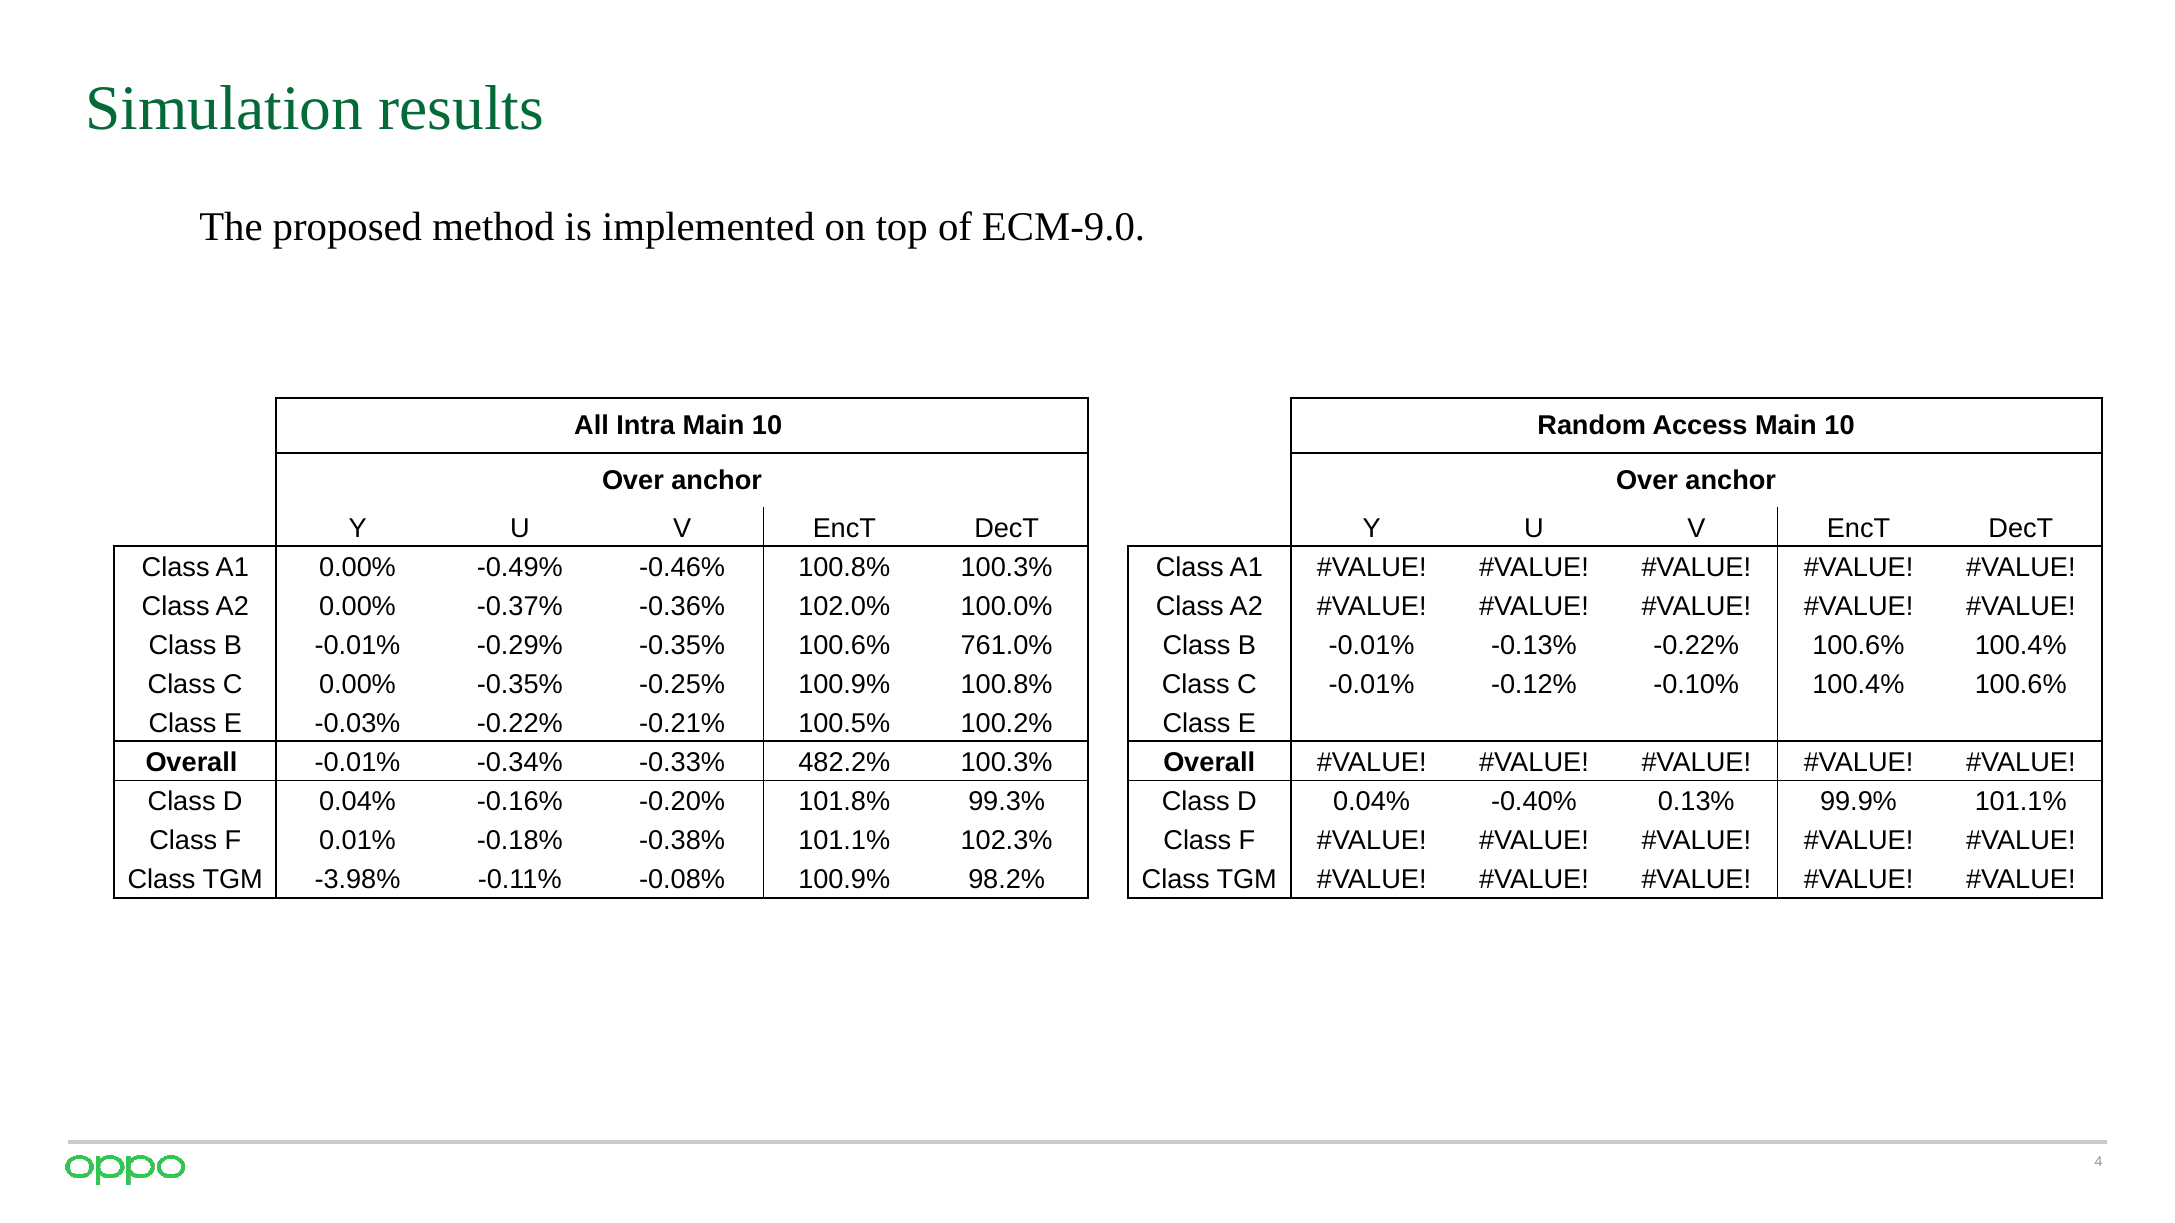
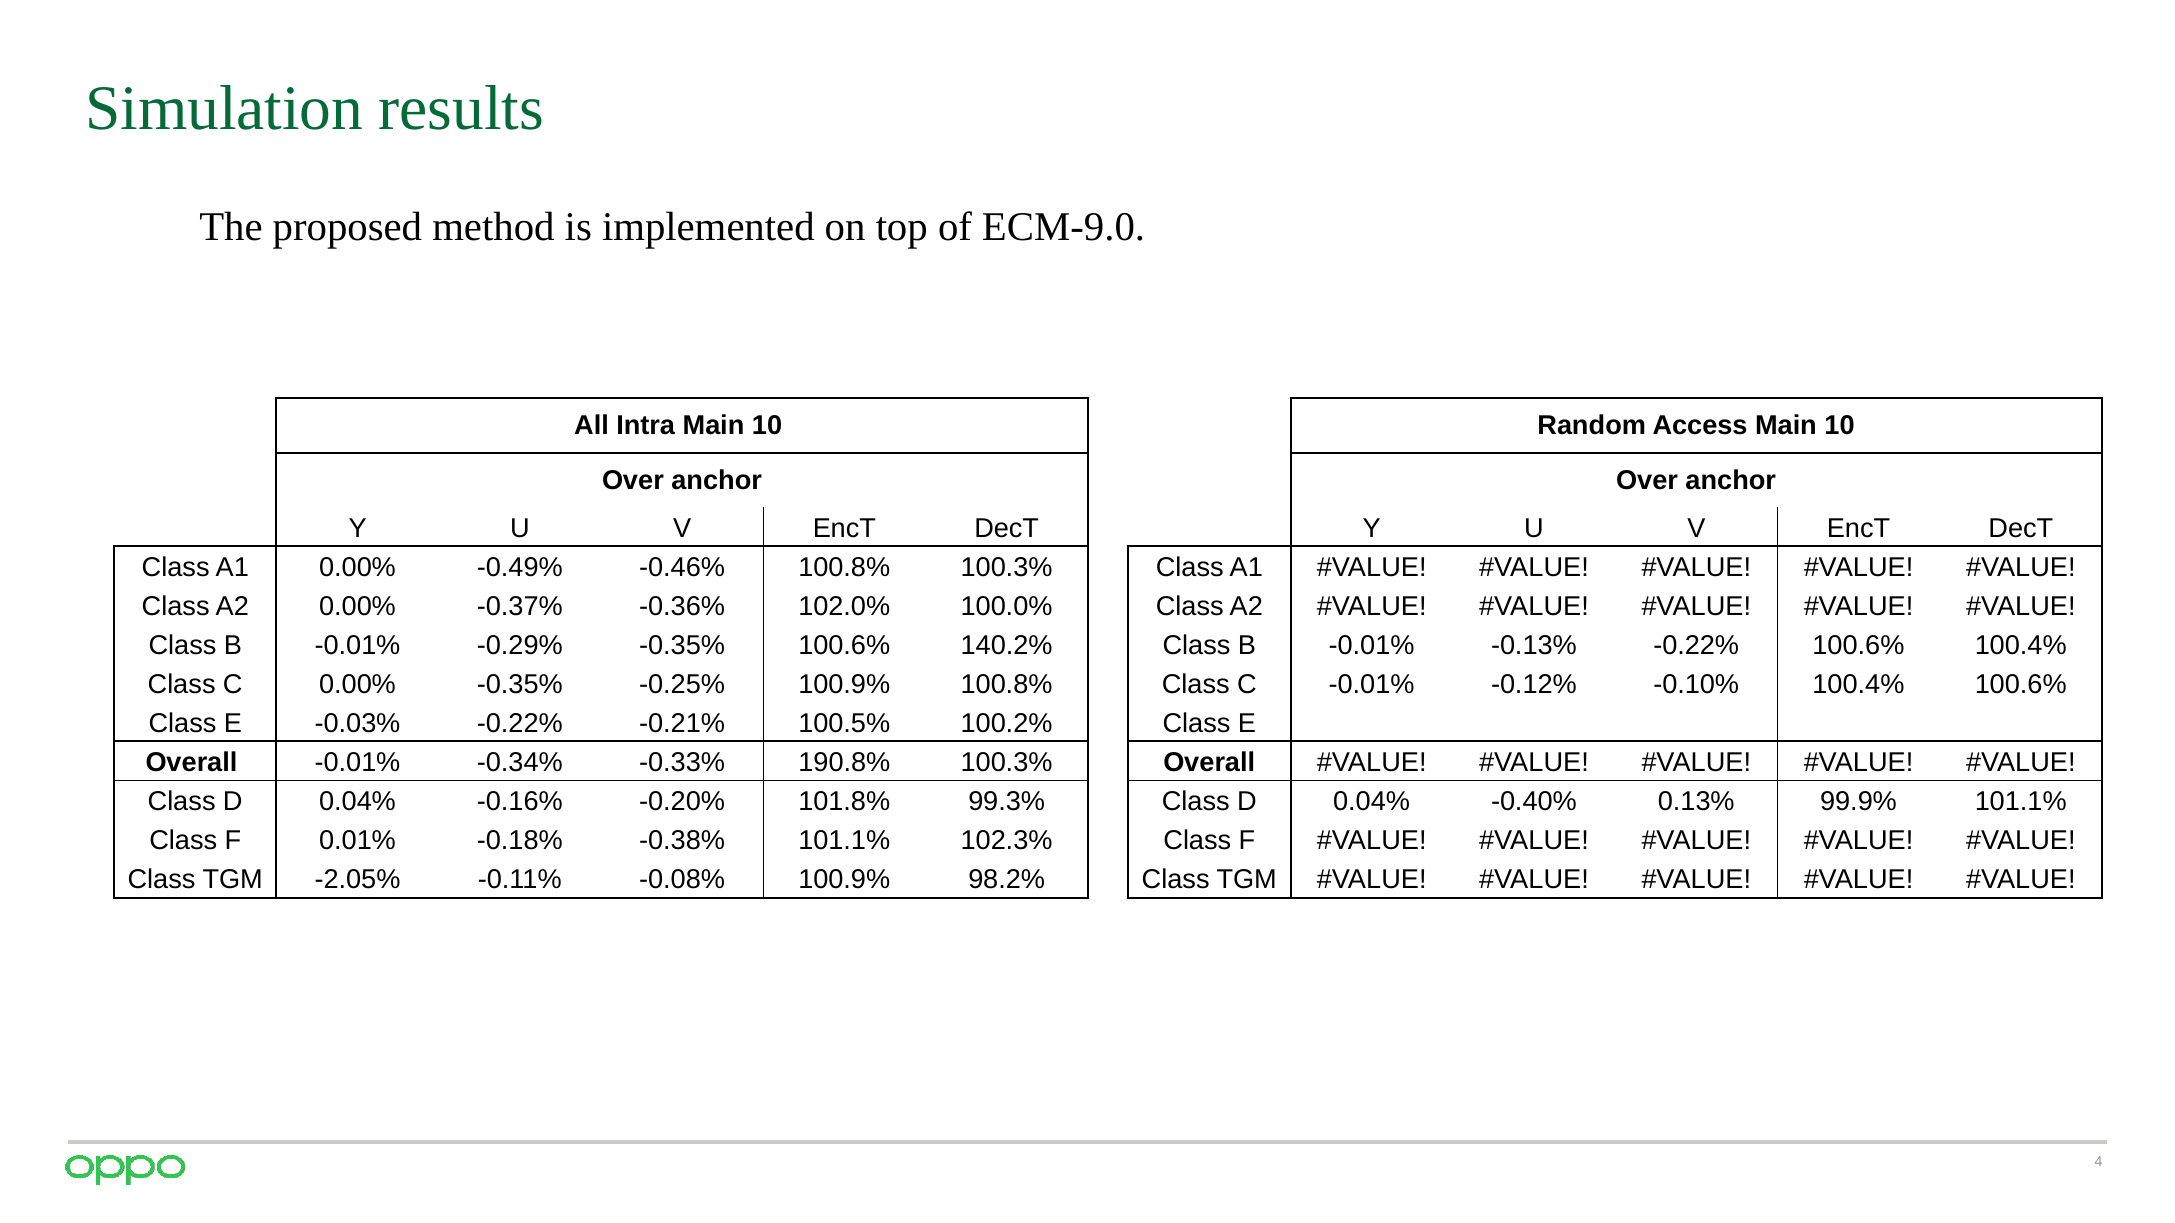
761.0%: 761.0% -> 140.2% (1007, 646)
482.2%: 482.2% -> 190.8% (844, 763)
-3.98%: -3.98% -> -2.05% (358, 880)
